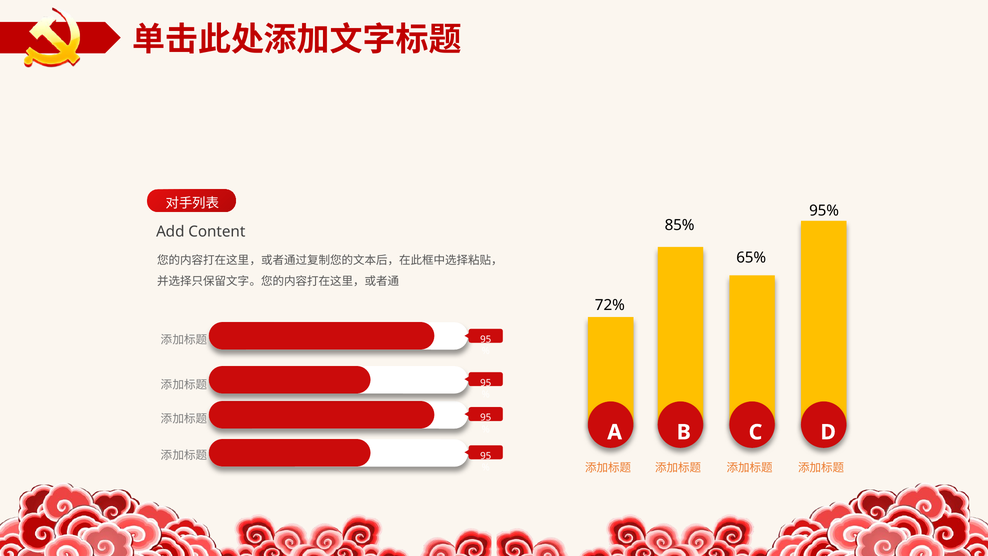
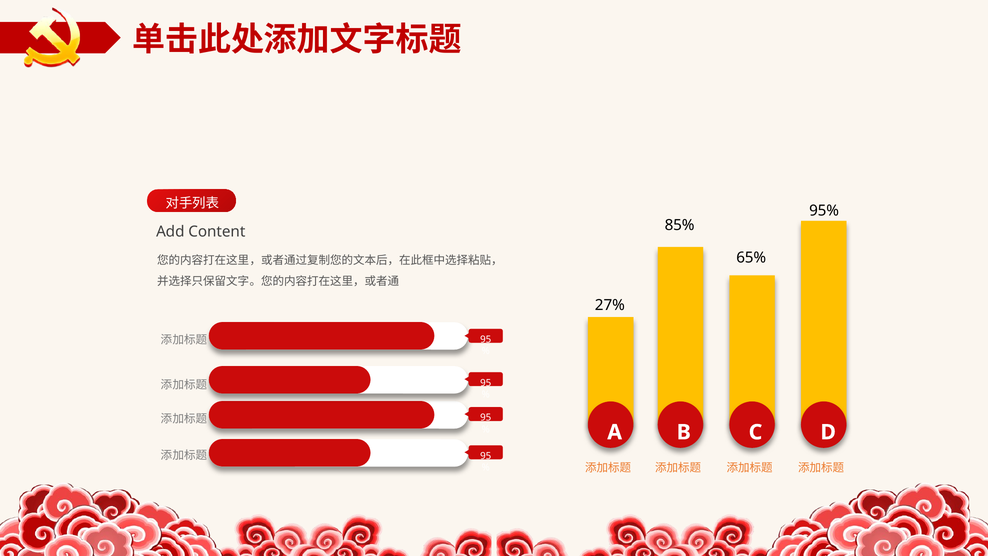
72%: 72% -> 27% (610, 305)
